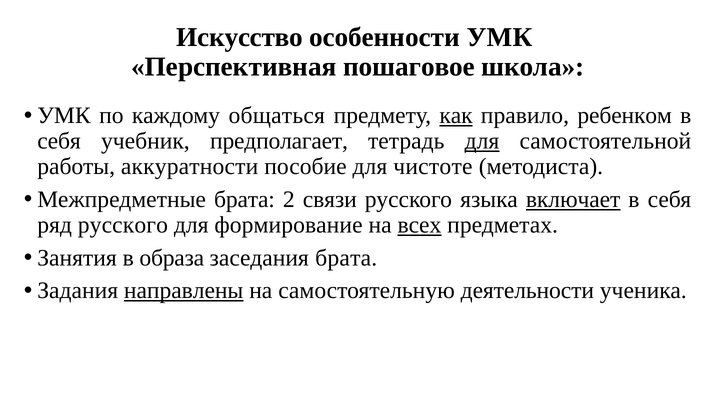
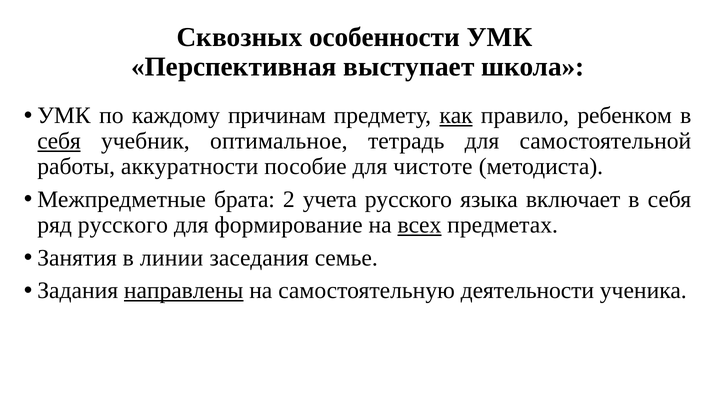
Искусство: Искусство -> Сквозных (240, 37)
пошаговое: пошаговое -> выступает (409, 67)
общаться: общаться -> причинам (277, 116)
себя underline: none -> present (59, 141)
предполагает: предполагает -> оптимальное (279, 141)
для underline: present -> none (482, 141)
связи: связи -> учета (330, 200)
включает underline: present -> none (573, 200)
образа: образа -> линии (172, 258)
заседания брата: брата -> семье (346, 258)
